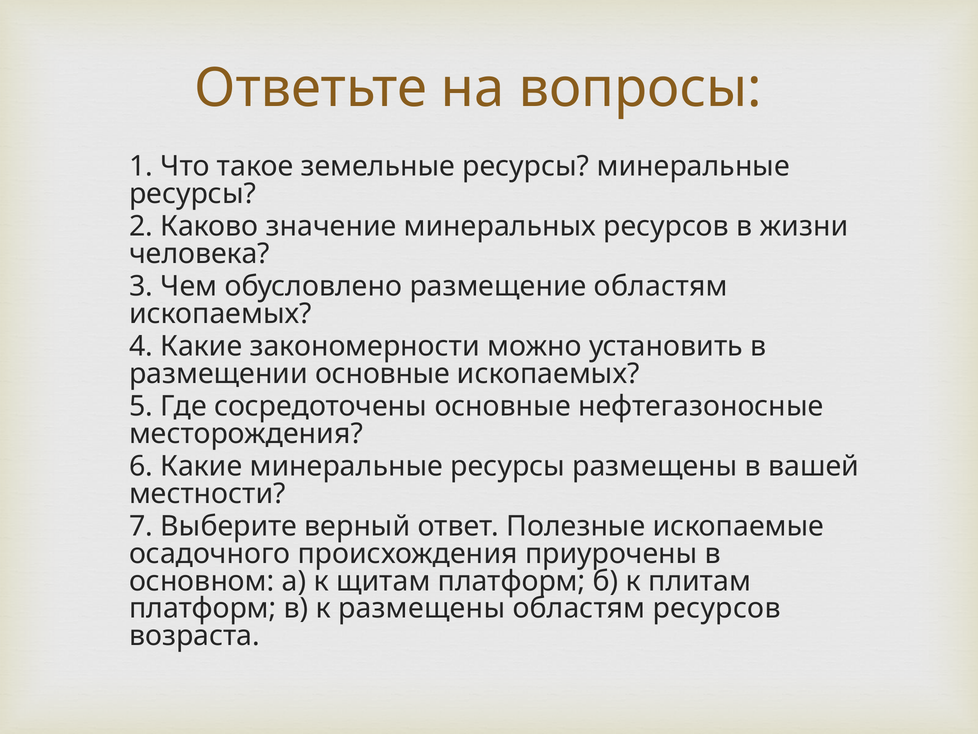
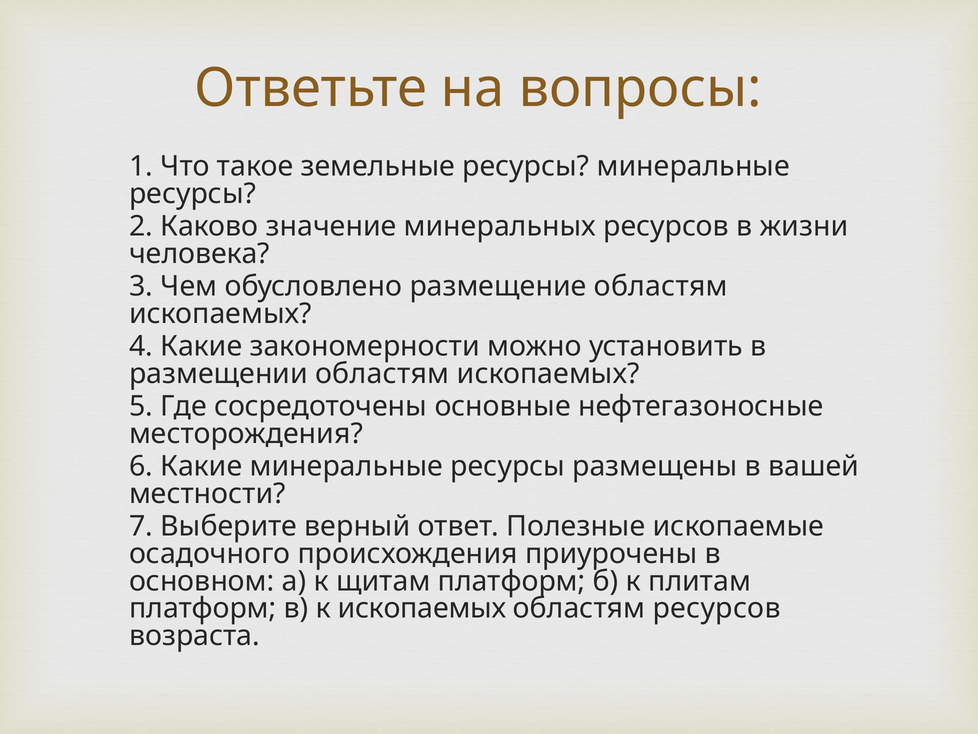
размещении основные: основные -> областям (382, 374)
к размещены: размещены -> ископаемых (422, 608)
